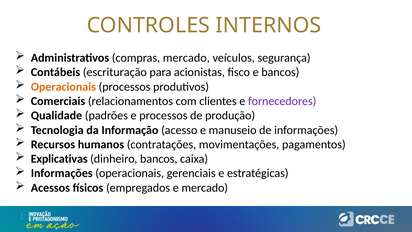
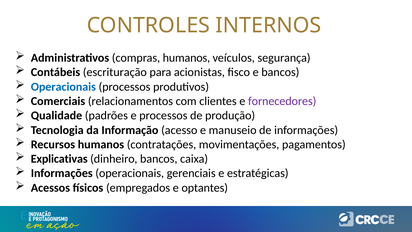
compras mercado: mercado -> humanos (186, 58)
Operacionais colour: orange -> blue (63, 87)
e mercado: mercado -> optantes (205, 188)
